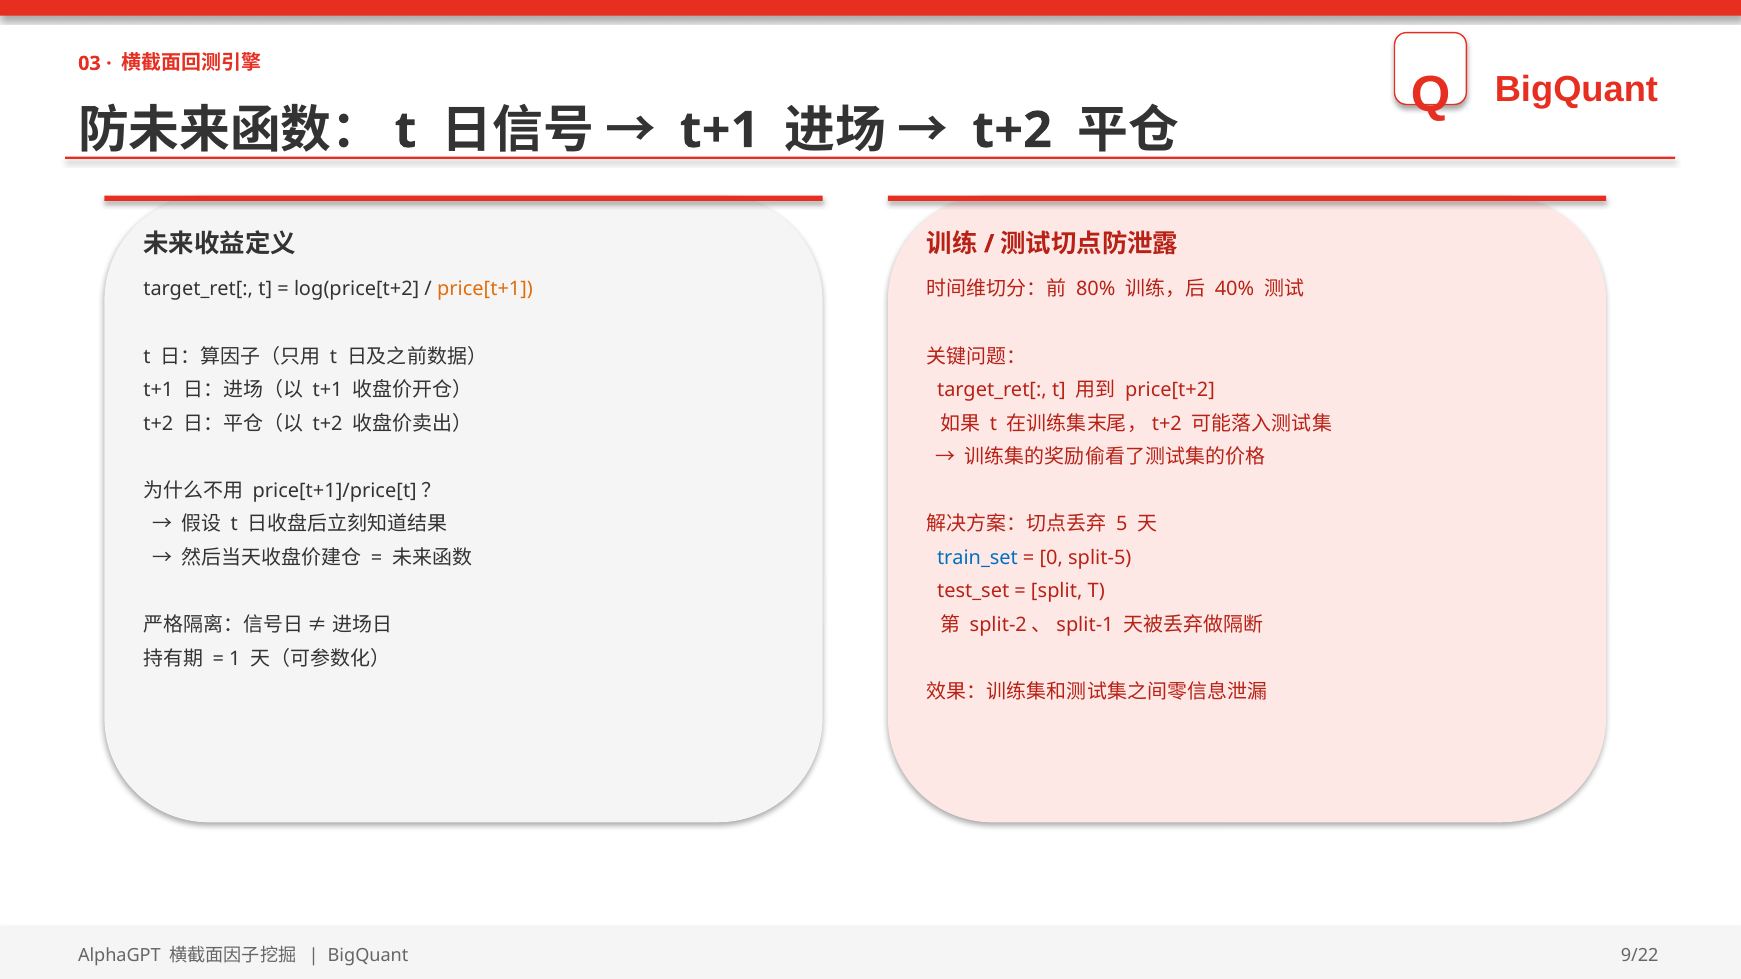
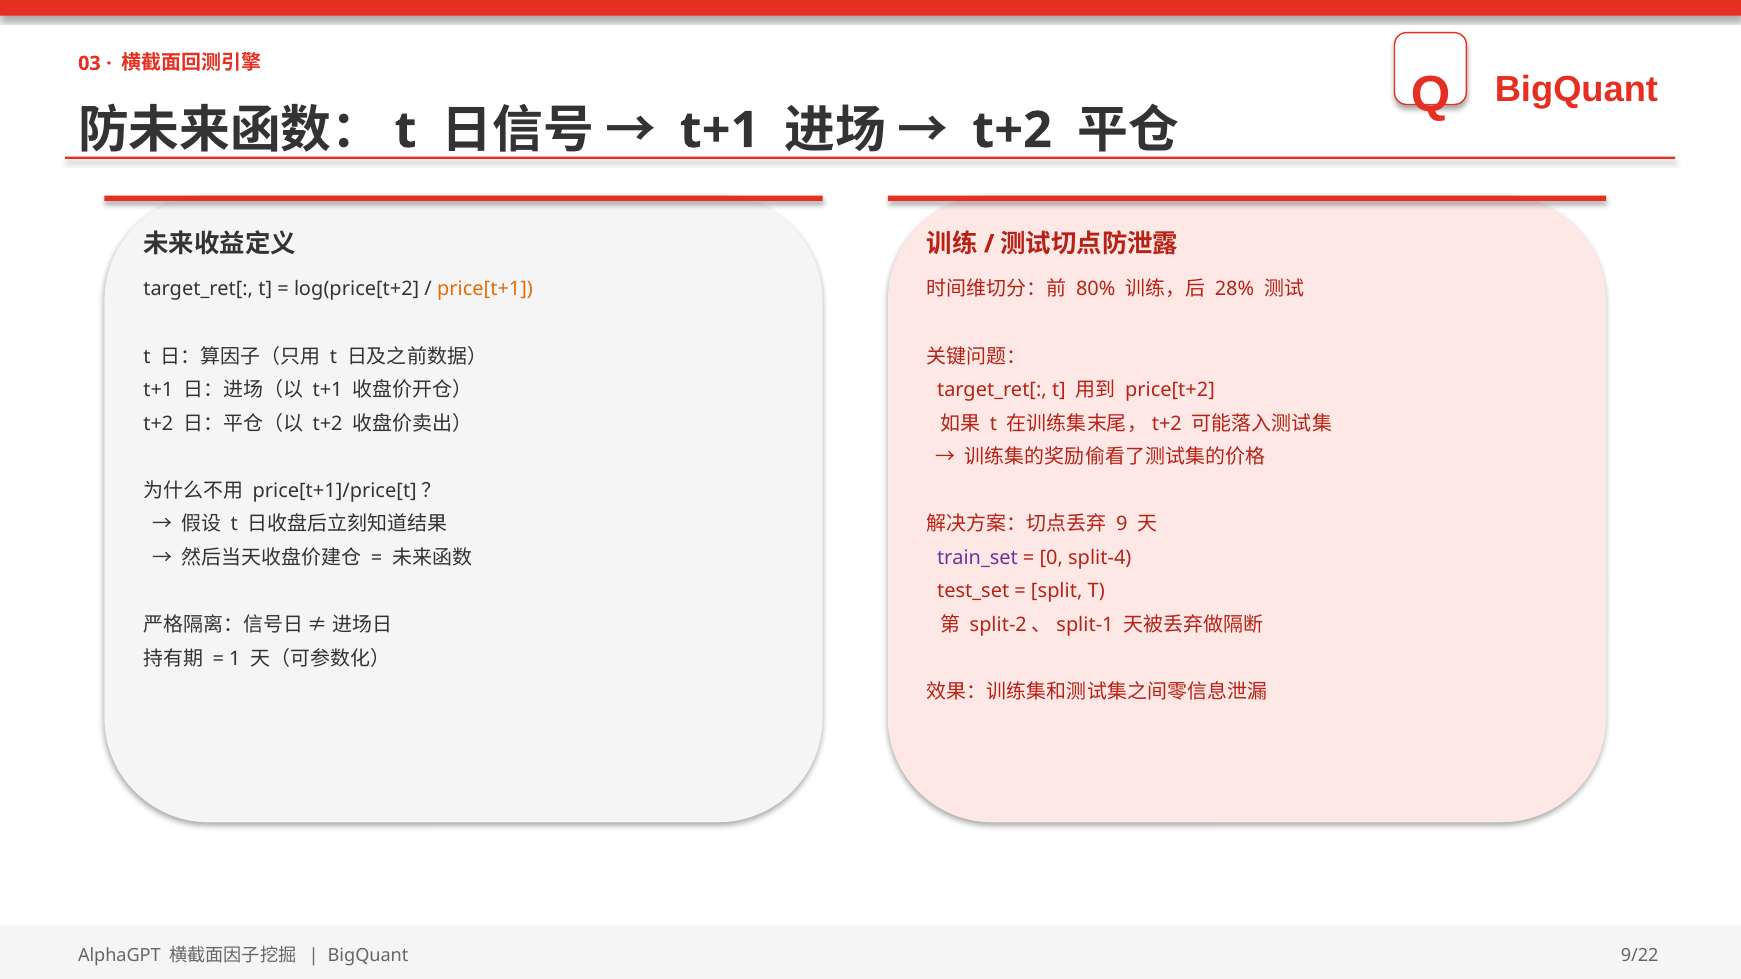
40%: 40% -> 28% (1234, 289)
5: 5 -> 9 (1122, 524)
train_set colour: blue -> purple (977, 558)
split-5: split-5 -> split-4 (1100, 558)
